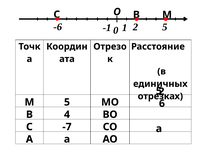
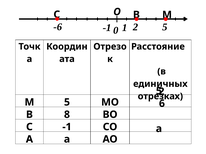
4: 4 -> 8 (67, 115)
С -7: -7 -> -1 (67, 127)
